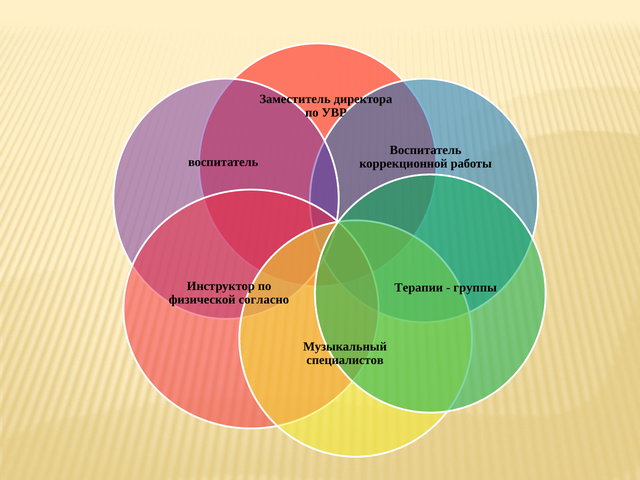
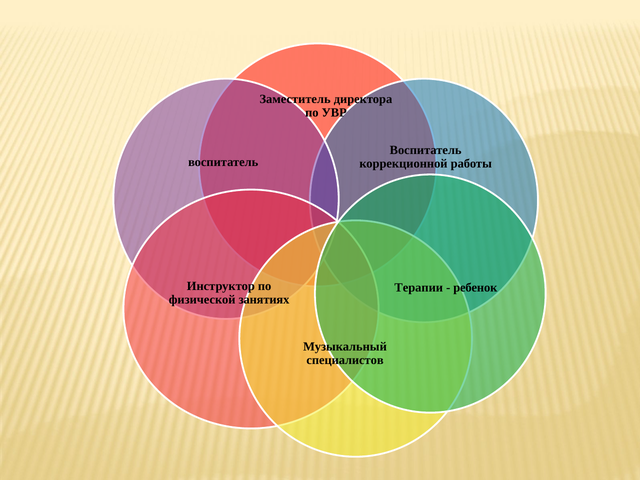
группы: группы -> ребенок (475, 287)
согласно: согласно -> занятиях (264, 300)
